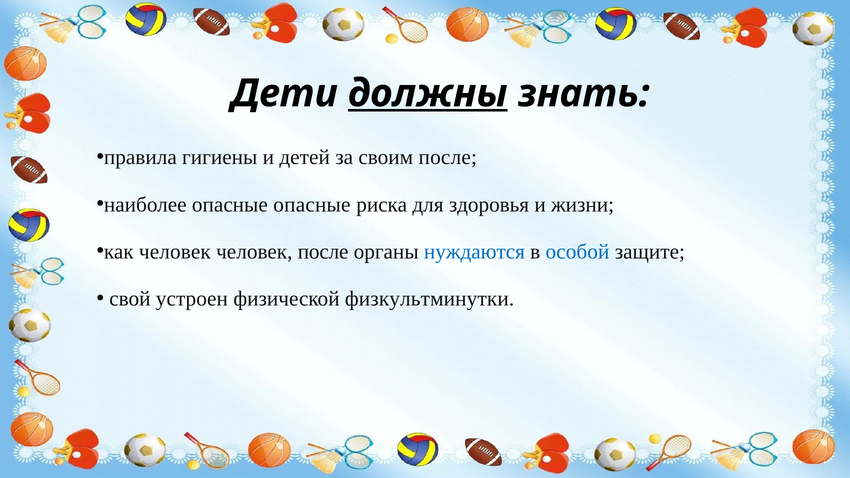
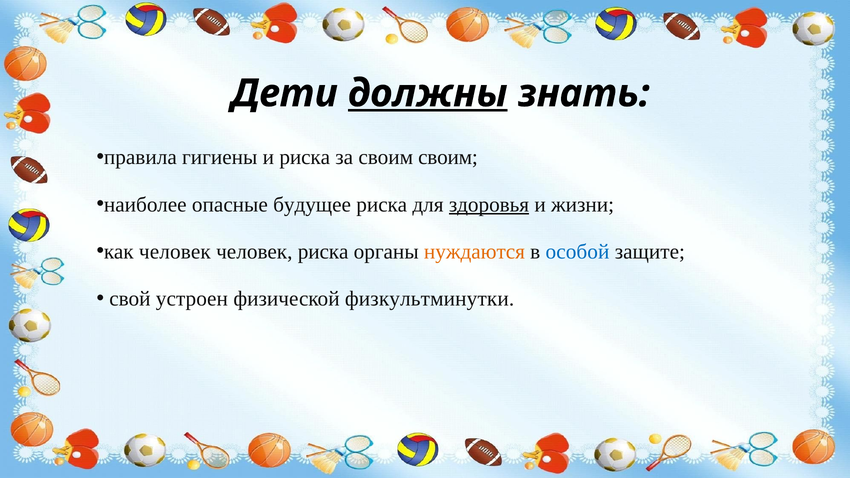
и детей: детей -> риска (305, 157)
своим после: после -> своим (448, 157)
опасные опасные: опасные -> будущее (312, 205)
здоровья underline: none -> present (489, 205)
человек после: после -> риска (323, 252)
нуждаются colour: blue -> orange (474, 252)
